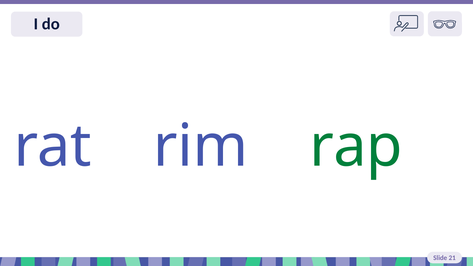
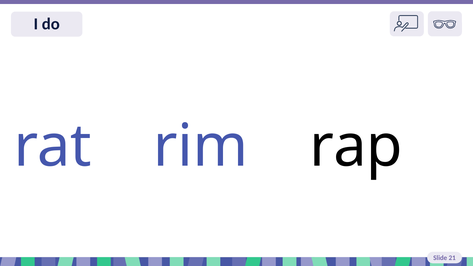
rap colour: green -> black (356, 146)
